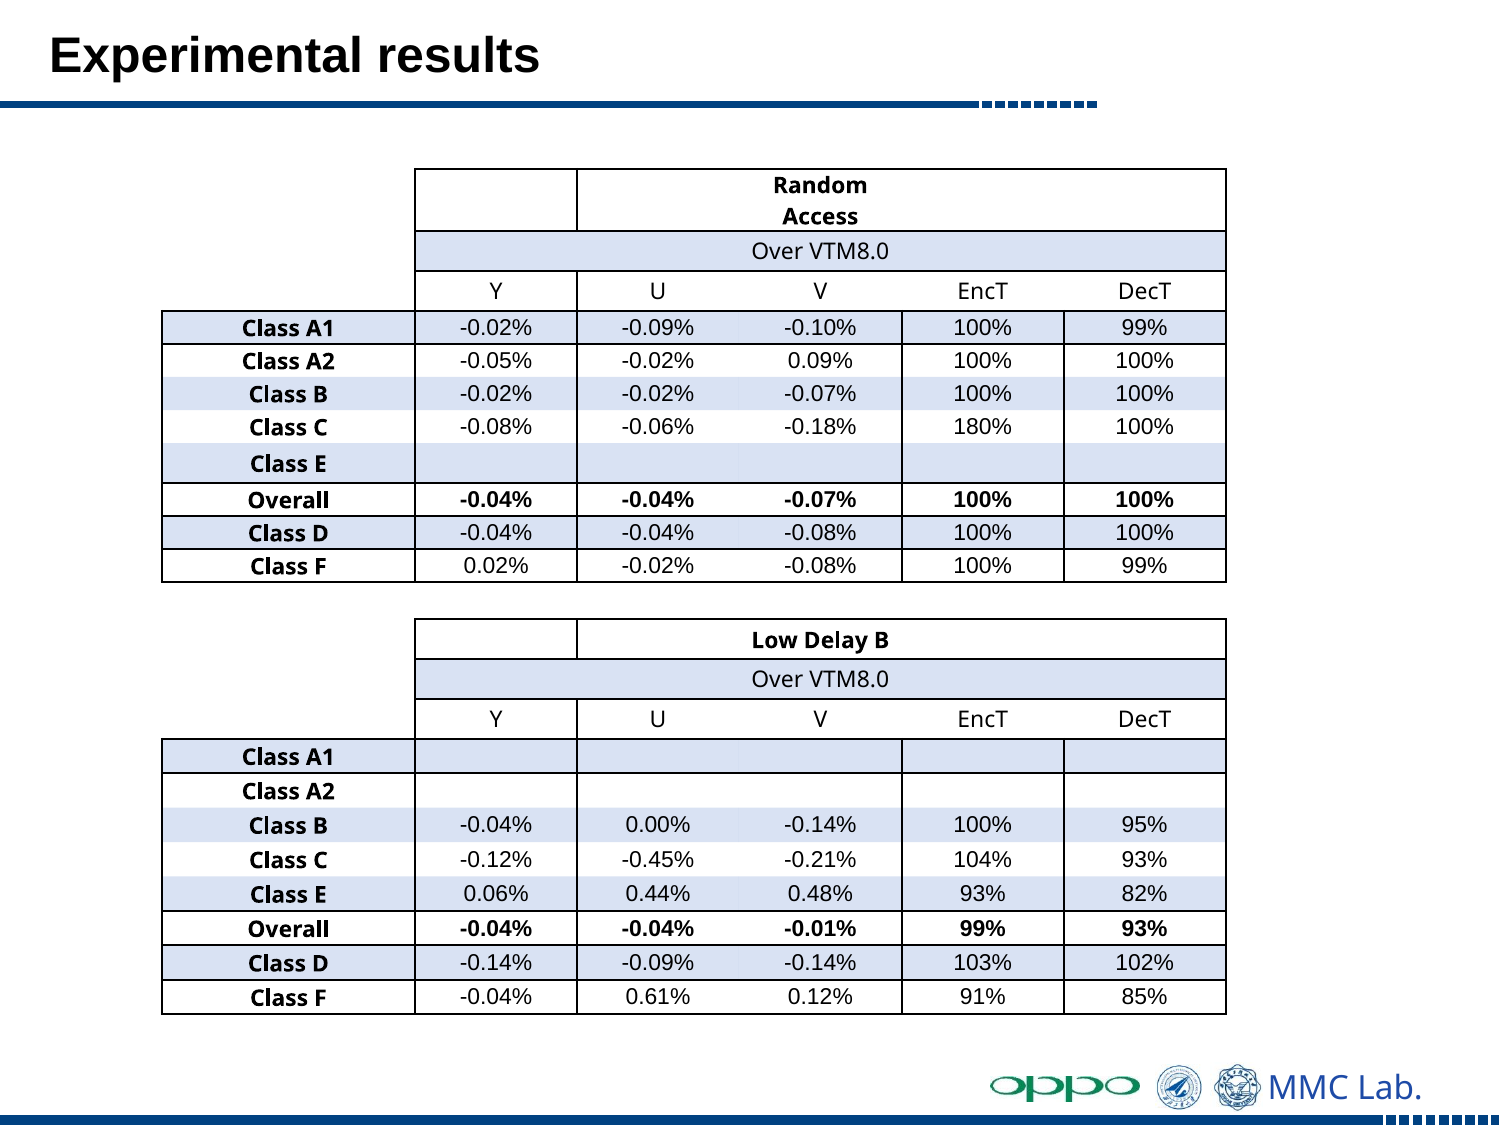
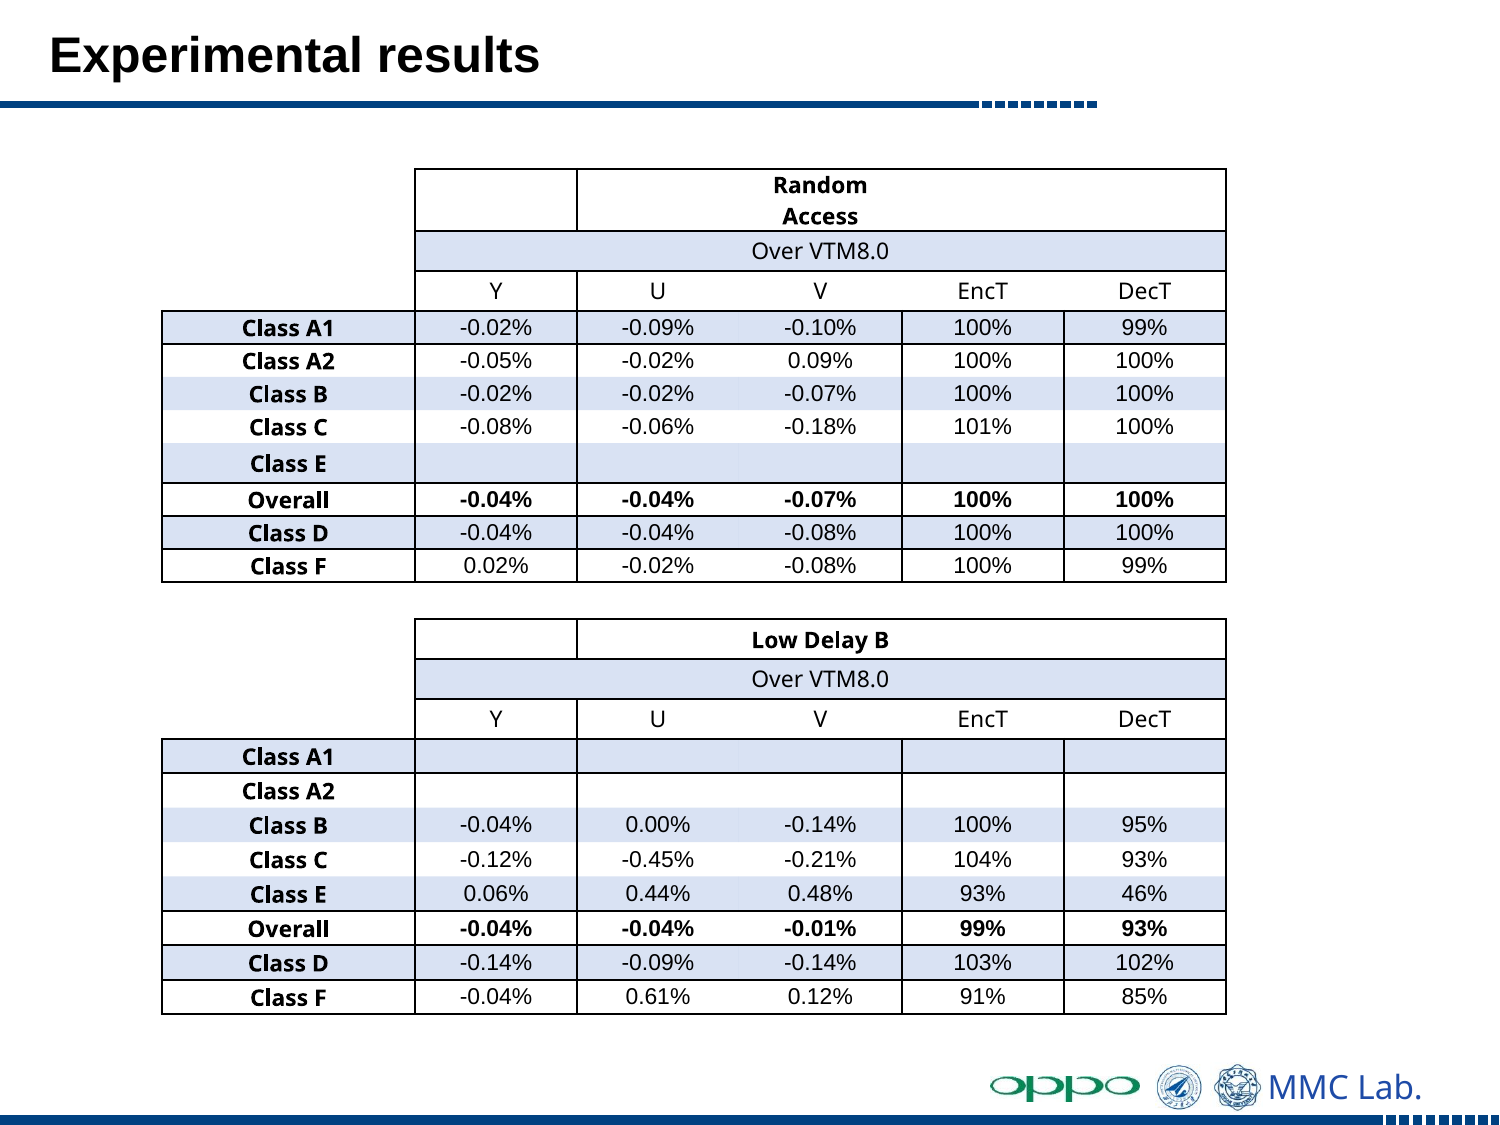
180%: 180% -> 101% (983, 427)
82%: 82% -> 46% (1145, 894)
